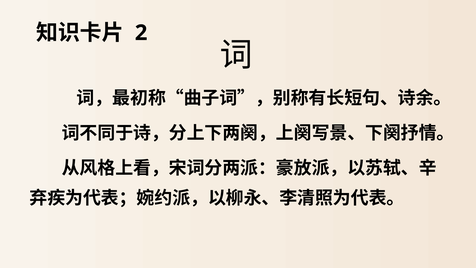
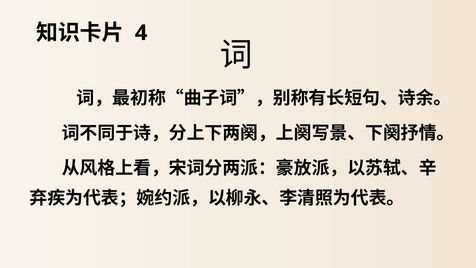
2: 2 -> 4 (141, 33)
